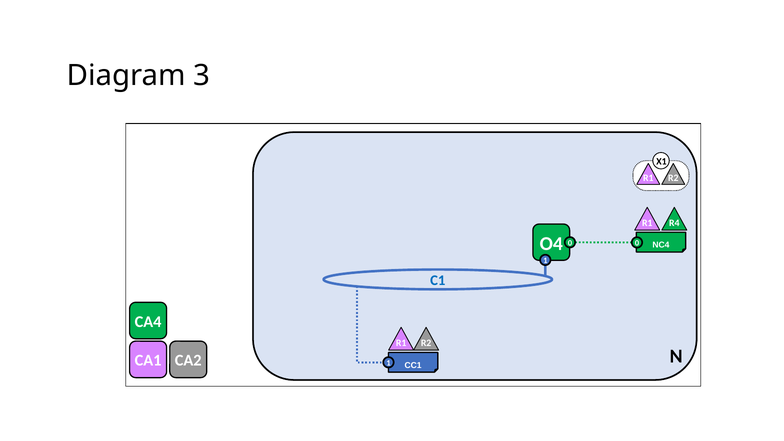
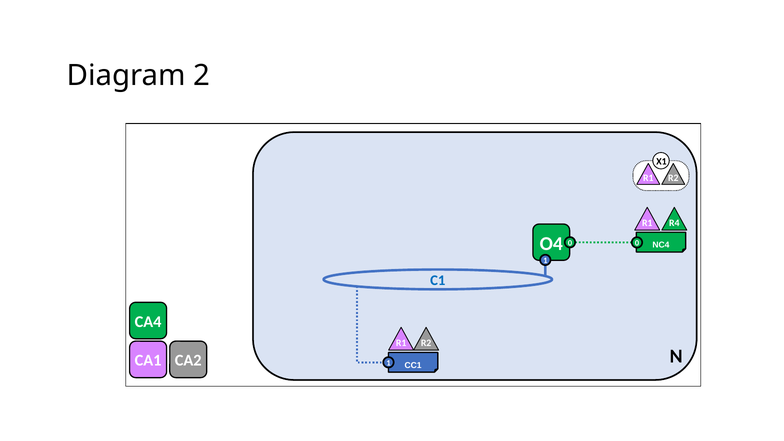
3: 3 -> 2 (202, 76)
